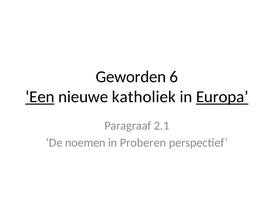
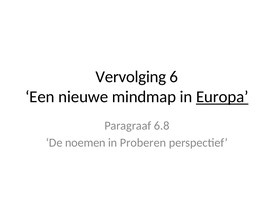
Geworden: Geworden -> Vervolging (131, 77)
Een underline: present -> none (40, 97)
katholiek: katholiek -> mindmap (144, 97)
2.1: 2.1 -> 6.8 (162, 126)
